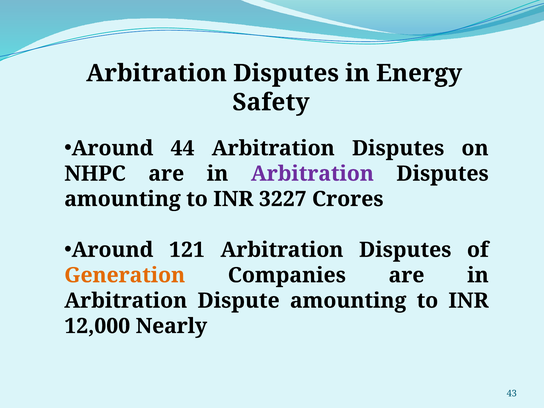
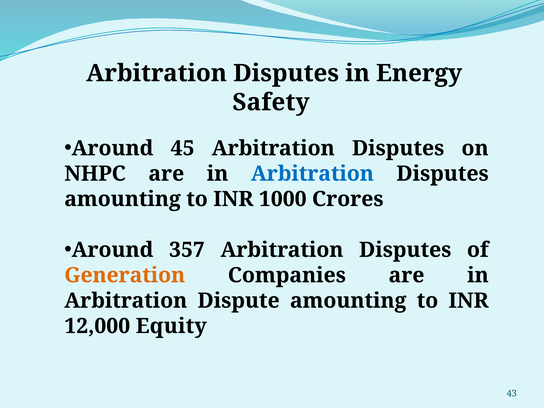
44: 44 -> 45 (183, 148)
Arbitration colour: purple -> blue (312, 174)
3227: 3227 -> 1000 (283, 199)
121: 121 -> 357 (187, 250)
Nearly: Nearly -> Equity (171, 326)
